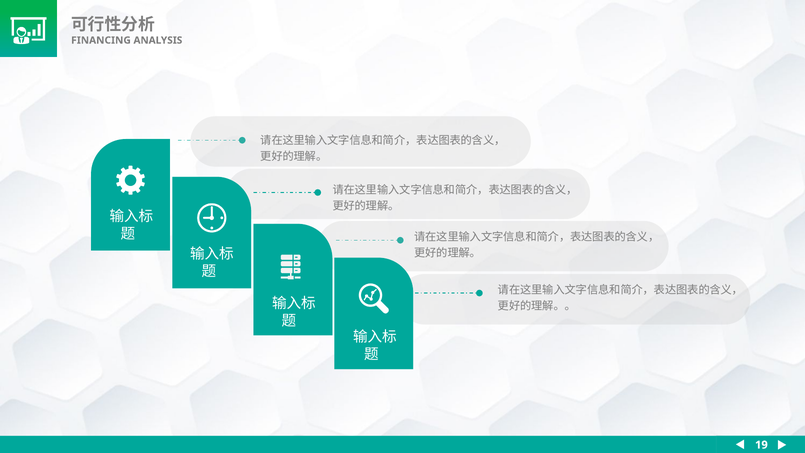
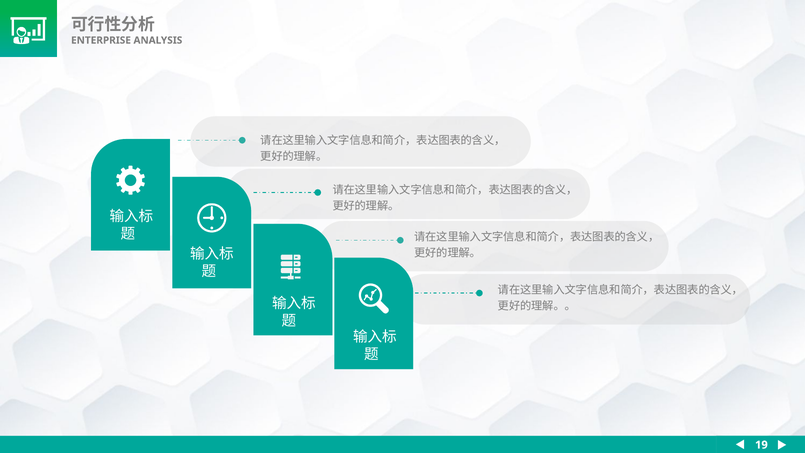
FINANCING: FINANCING -> ENTERPRISE (101, 40)
